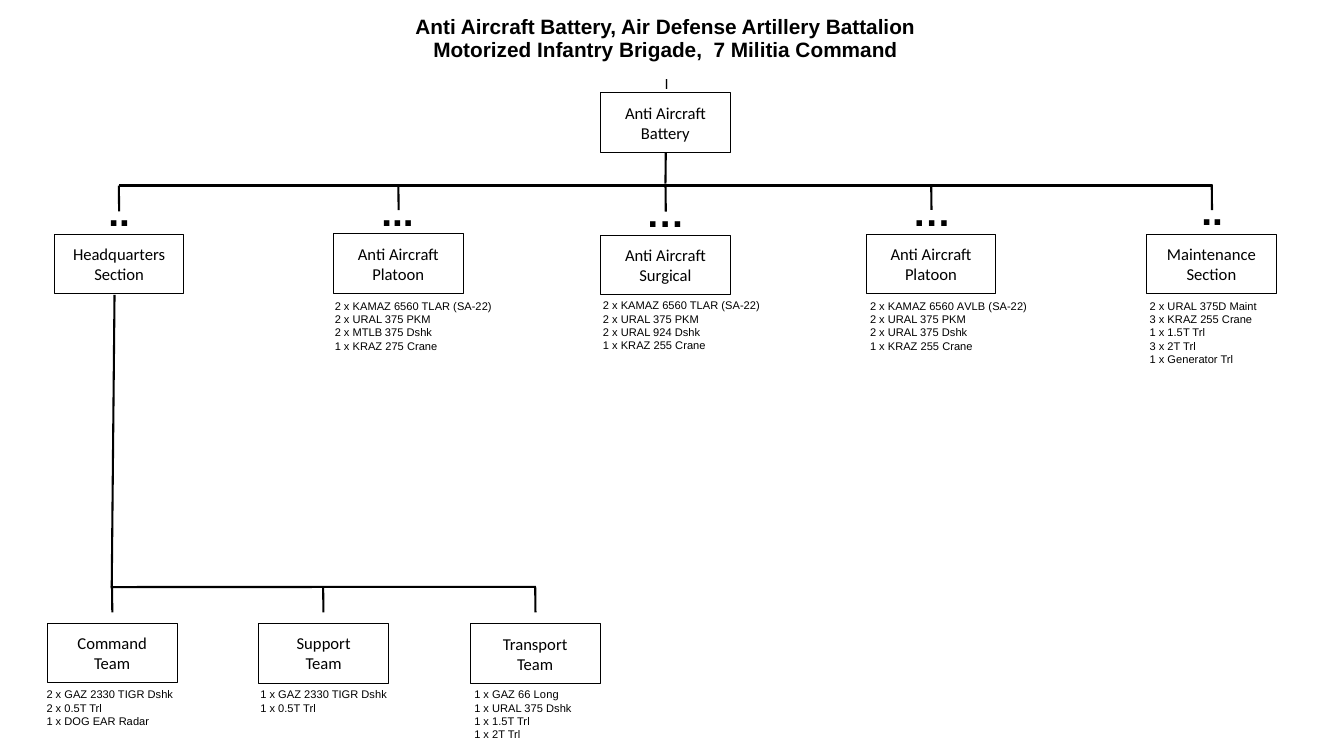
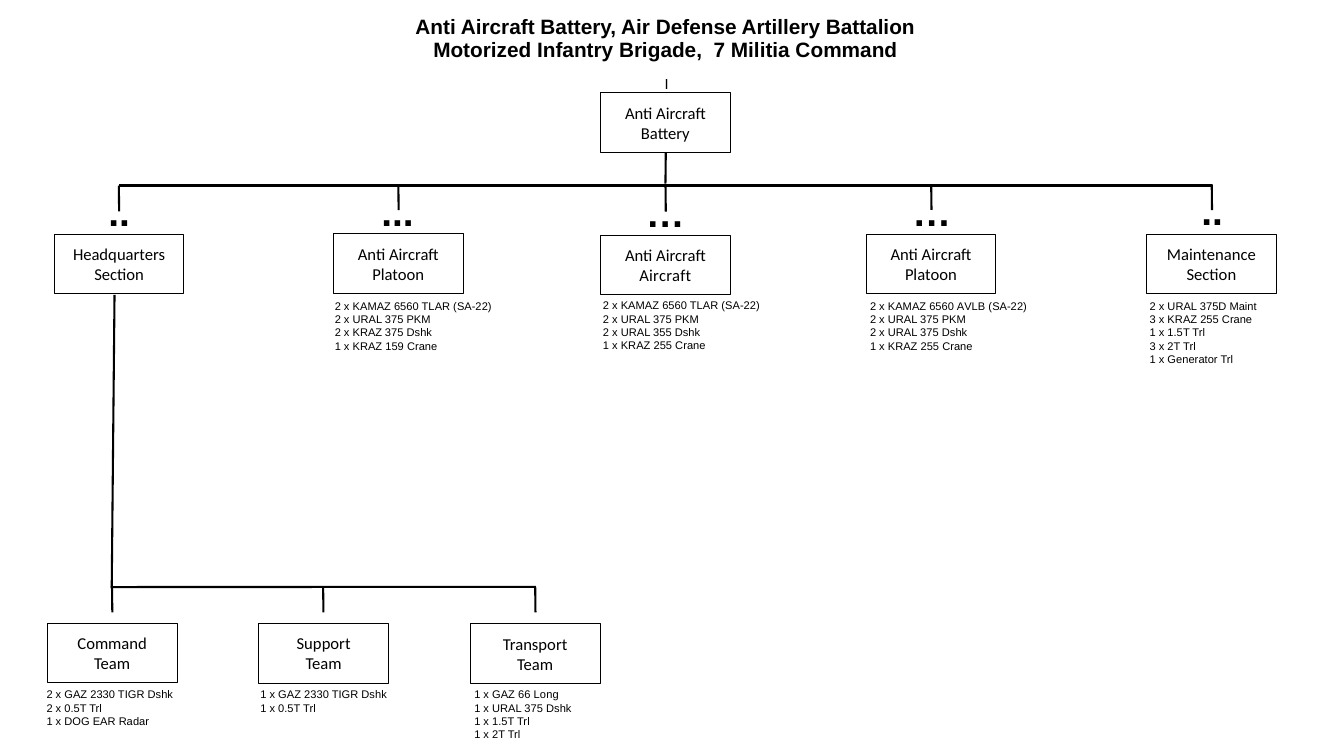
Surgical: Surgical -> Aircraft (665, 276)
924: 924 -> 355 (662, 333)
2 x MTLB: MTLB -> KRAZ (367, 334)
275: 275 -> 159 (395, 347)
